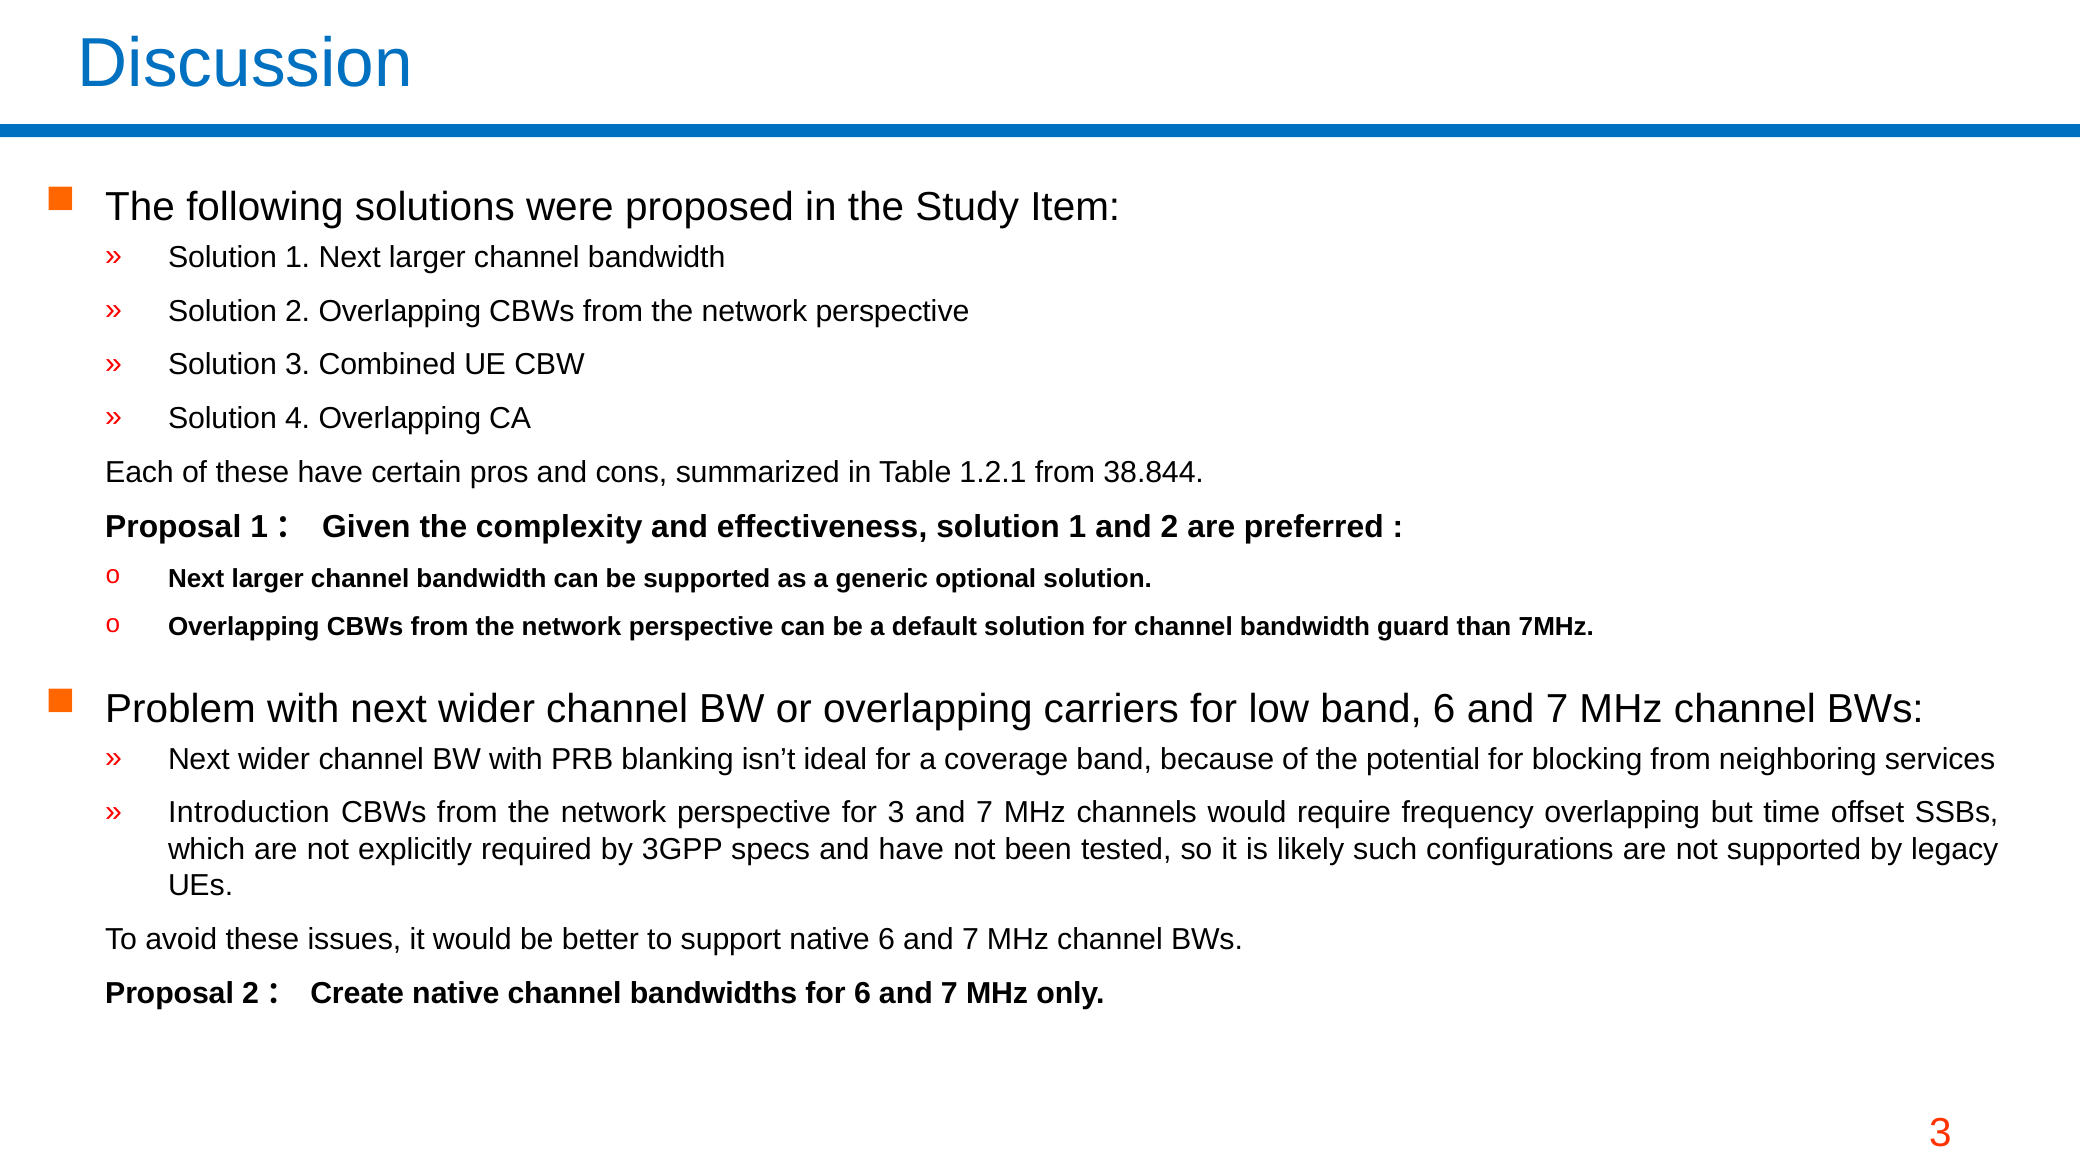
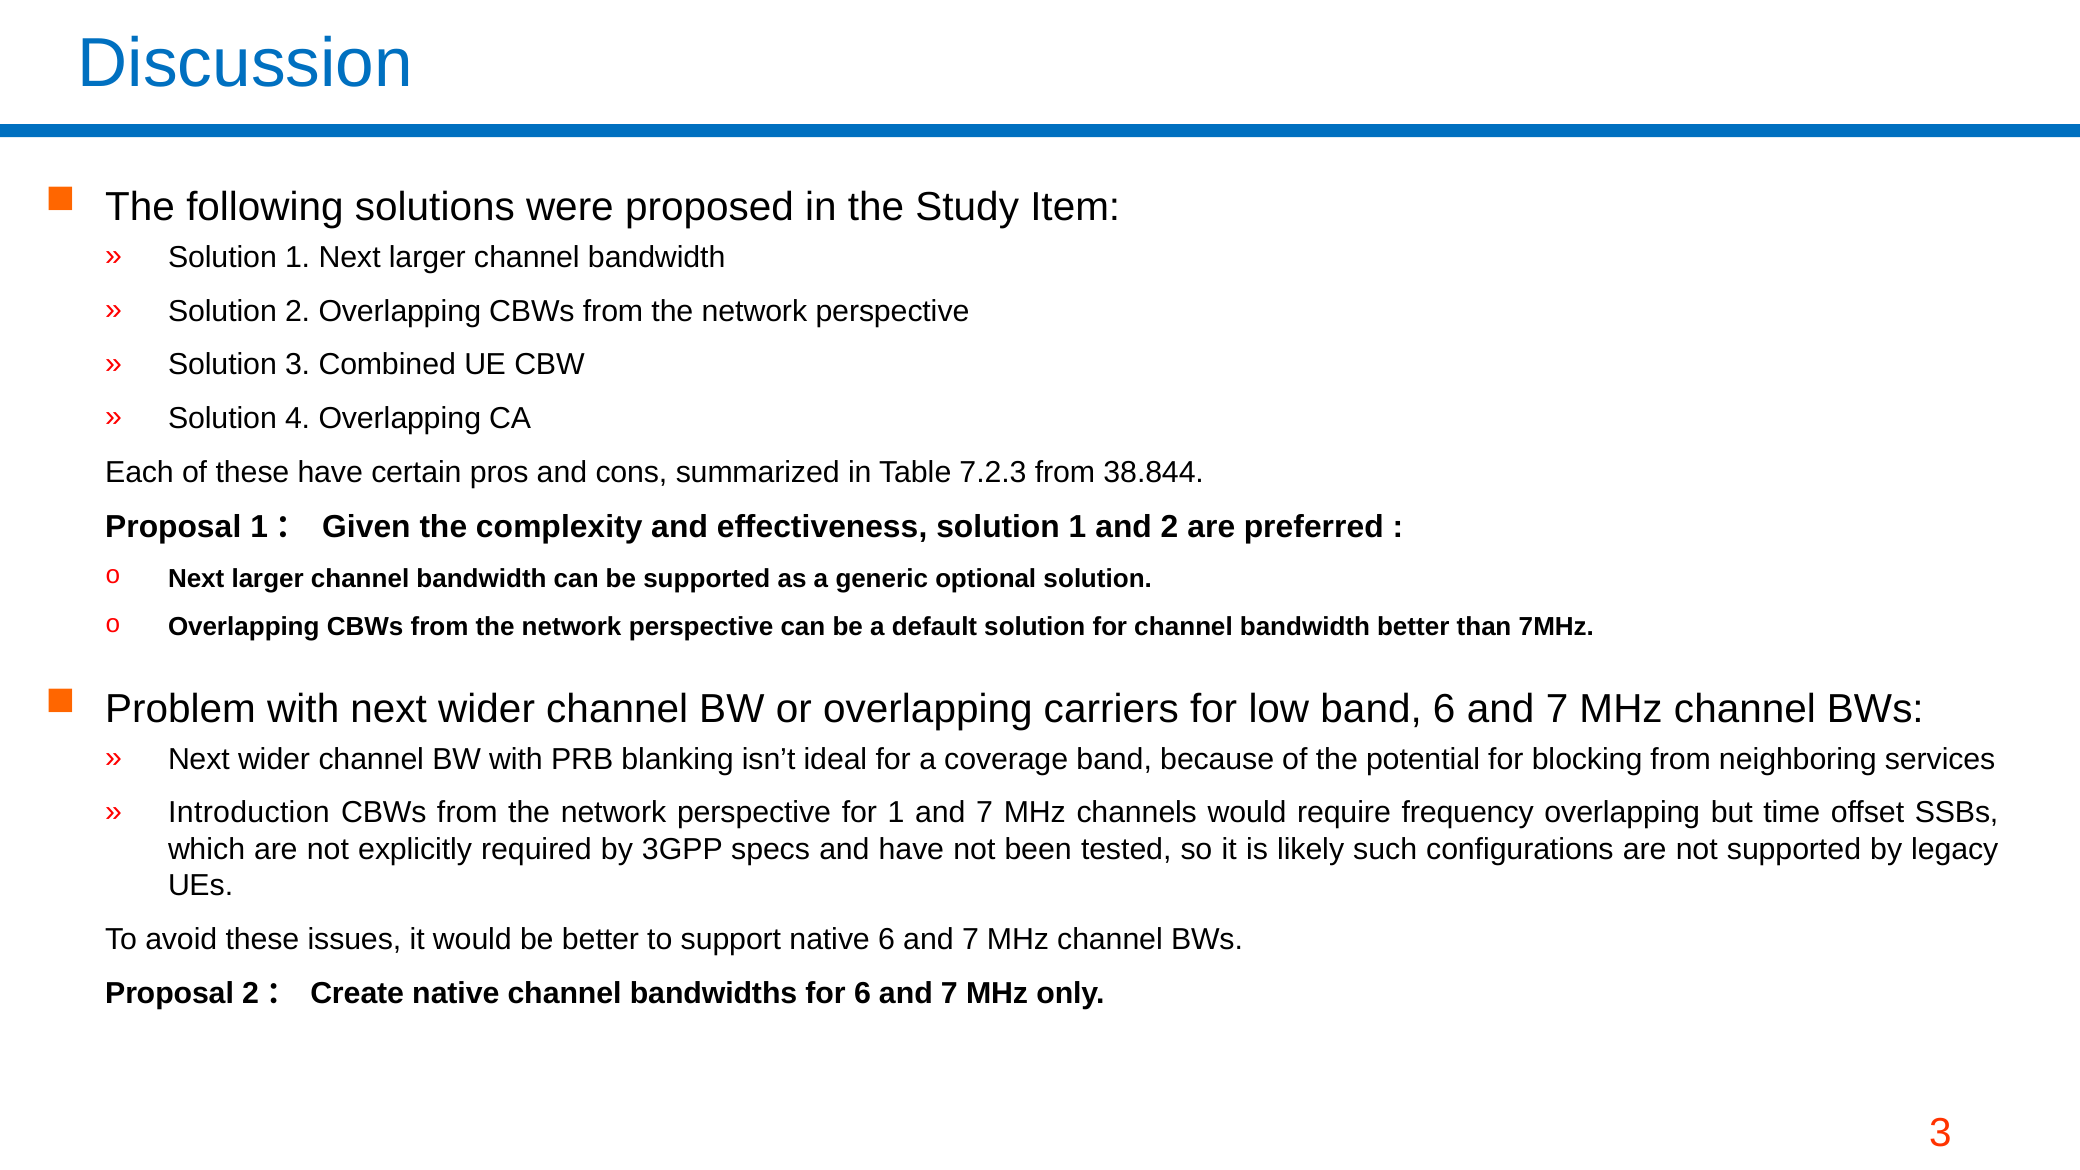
1.2.1: 1.2.1 -> 7.2.3 (993, 472)
bandwidth guard: guard -> better (1413, 627)
for 3: 3 -> 1 (896, 813)
